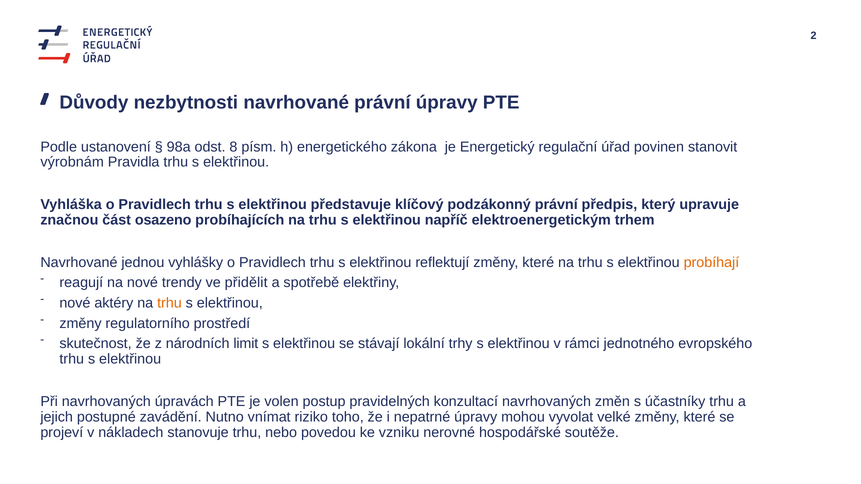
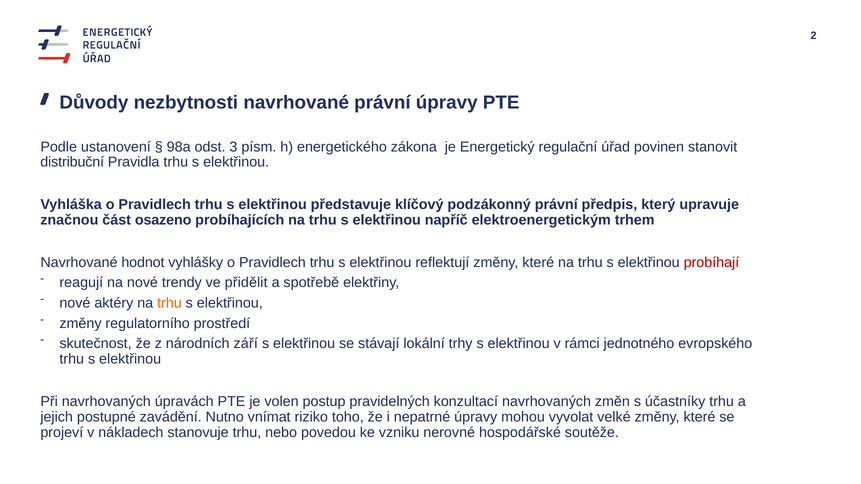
8: 8 -> 3 (233, 147)
výrobnám: výrobnám -> distribuční (72, 162)
jednou: jednou -> hodnot (143, 263)
probíhají colour: orange -> red (711, 263)
limit: limit -> září (246, 344)
